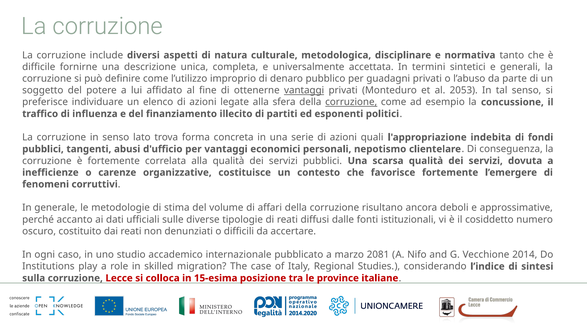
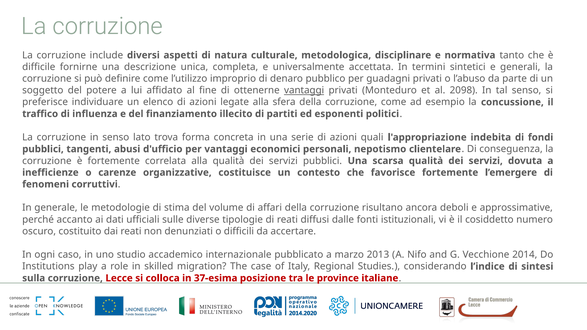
2053: 2053 -> 2098 (464, 90)
corruzione underline: present -> none (351, 102)
2081: 2081 -> 2013 (378, 255)
15-esima: 15-esima -> 37-esima (216, 278)
